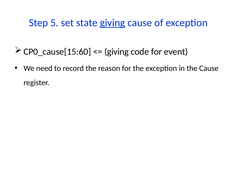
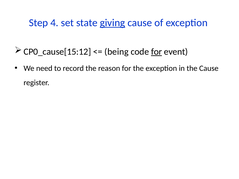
5: 5 -> 4 (54, 23)
CP0_cause[15:60: CP0_cause[15:60 -> CP0_cause[15:12 (57, 52)
giving: giving -> being (117, 52)
for underline: none -> present (156, 52)
